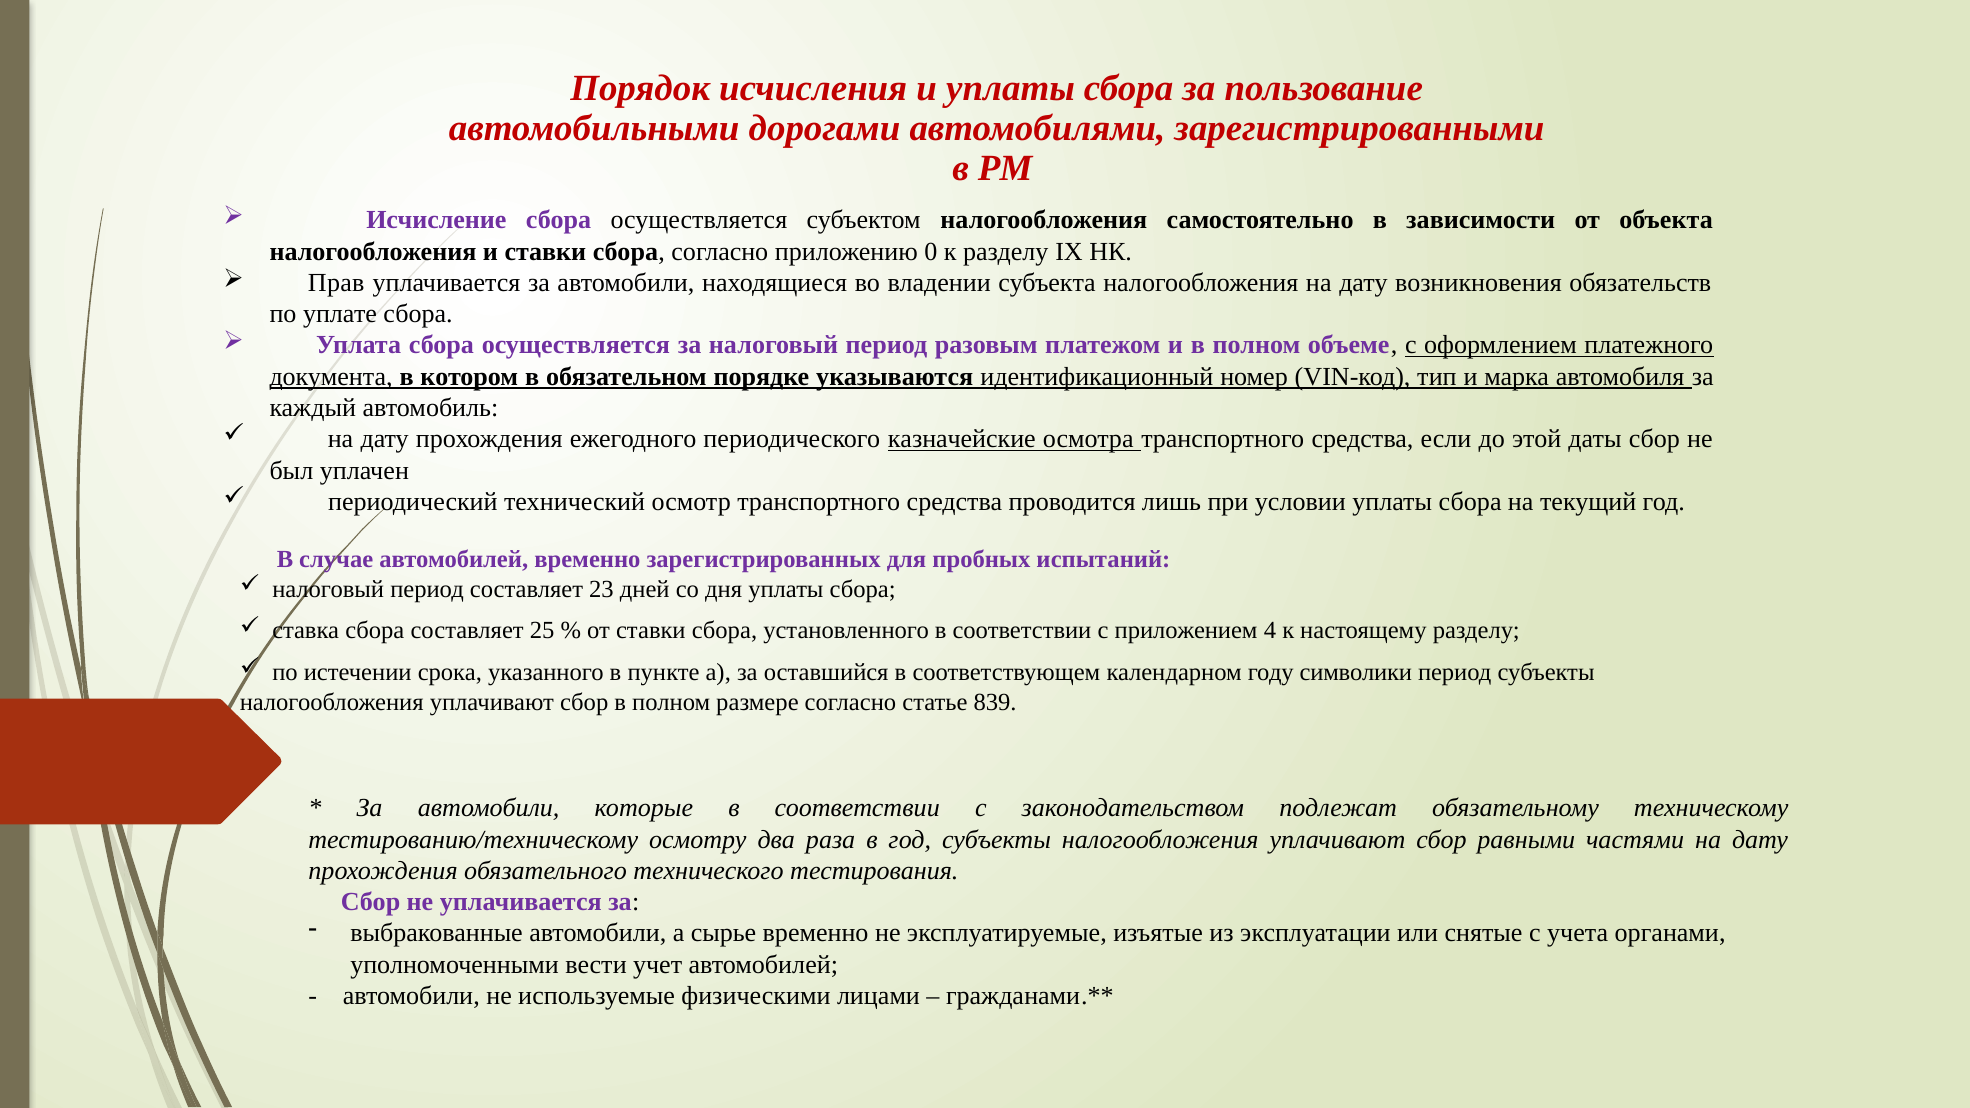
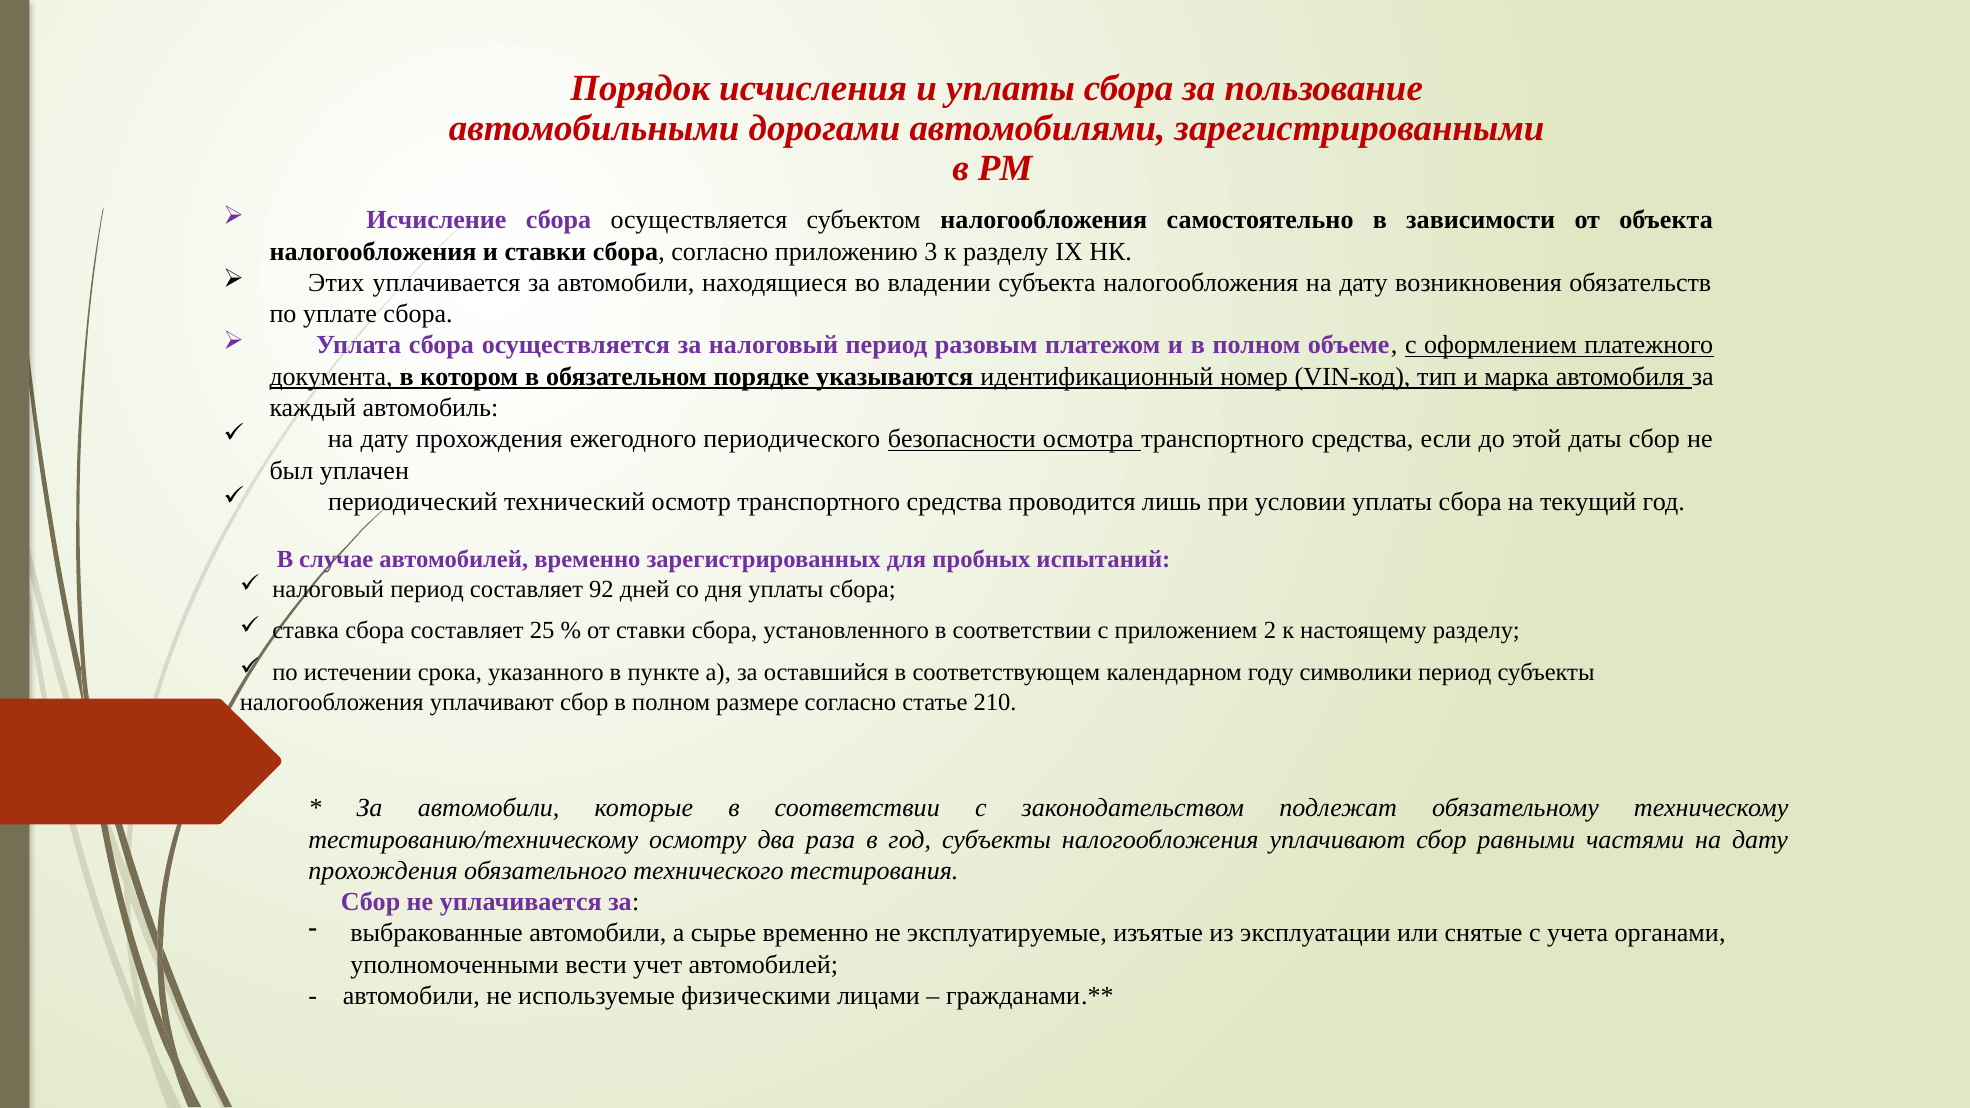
0: 0 -> 3 (931, 251)
Прав: Прав -> Этих (336, 283)
казначейские: казначейские -> безопасности (962, 439)
23: 23 -> 92 (601, 589)
4: 4 -> 2 (1270, 631)
839: 839 -> 210 (995, 702)
